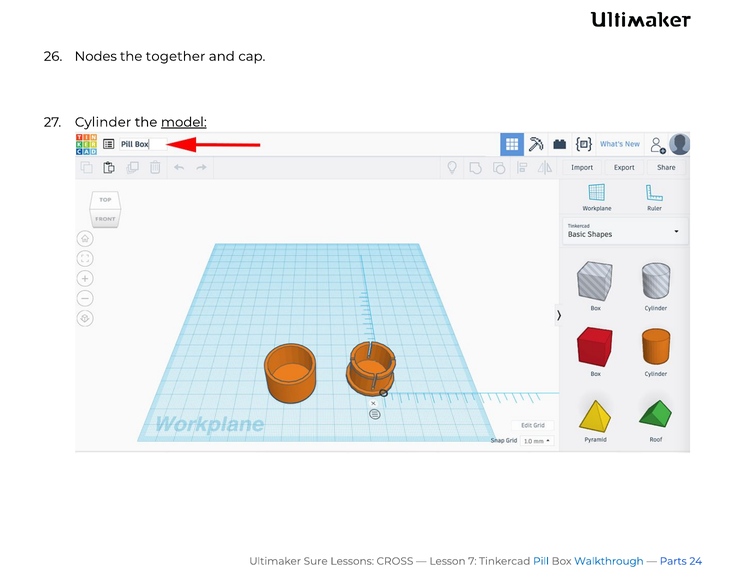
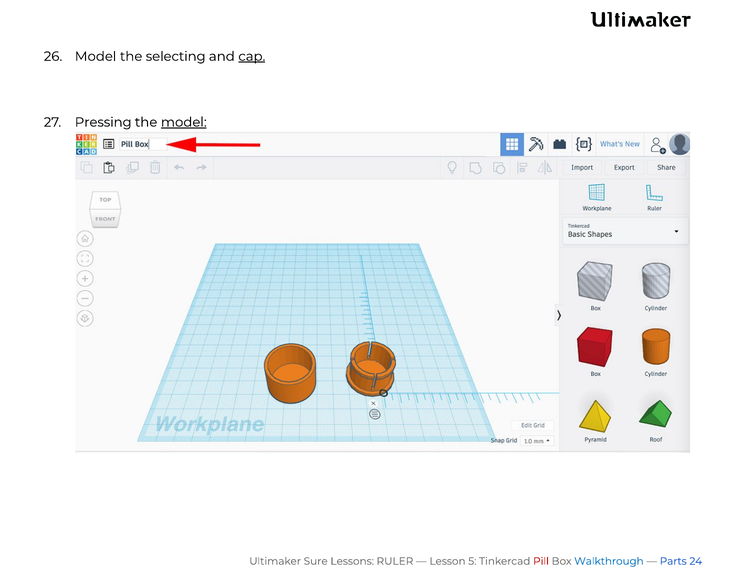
26 Nodes: Nodes -> Model (96, 56)
together: together -> selecting (176, 56)
cap underline: none -> present (252, 56)
Cylinder: Cylinder -> Pressing (103, 122)
CROSS: CROSS -> RULER (395, 561)
7: 7 -> 5 (472, 561)
Pill colour: blue -> red (541, 561)
